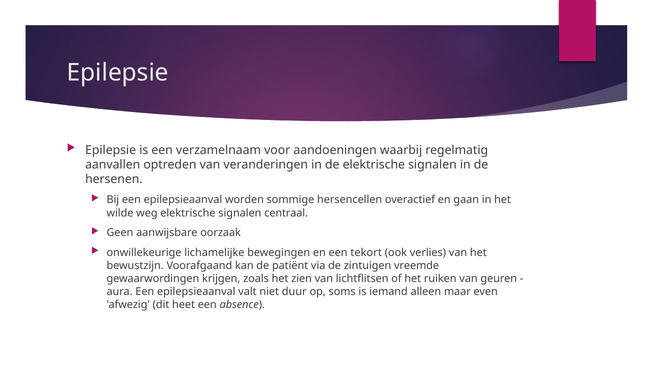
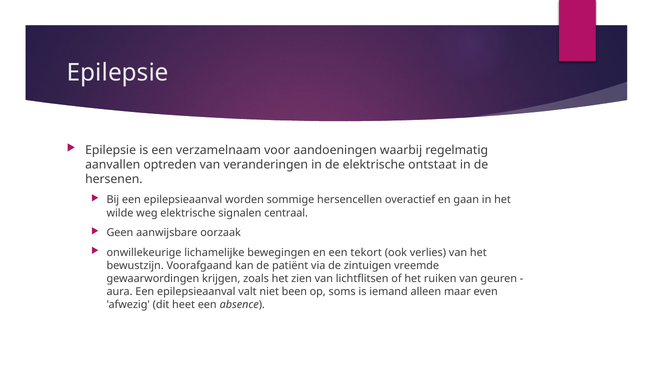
de elektrische signalen: signalen -> ontstaat (432, 165)
duur: duur -> been (294, 292)
